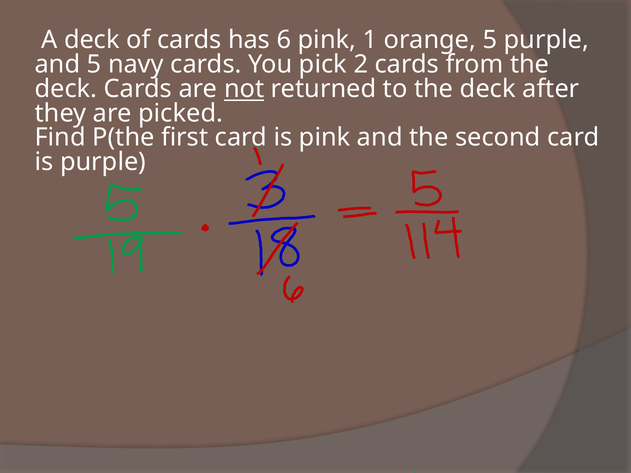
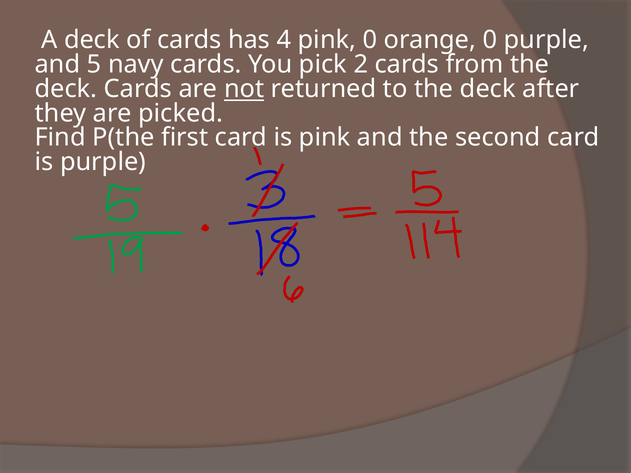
6: 6 -> 4 (284, 40)
pink 1: 1 -> 0 (370, 40)
orange 5: 5 -> 0 (490, 40)
